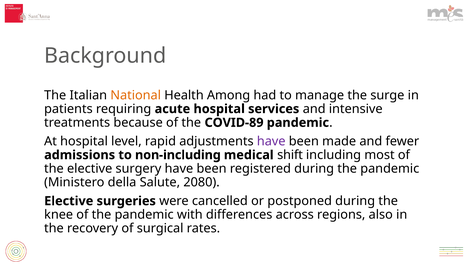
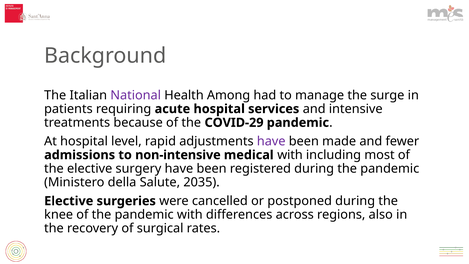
National colour: orange -> purple (136, 95)
COVID-89: COVID-89 -> COVID-29 (234, 123)
non-including: non-including -> non-intensive (178, 155)
medical shift: shift -> with (290, 155)
2080: 2080 -> 2035 (202, 182)
